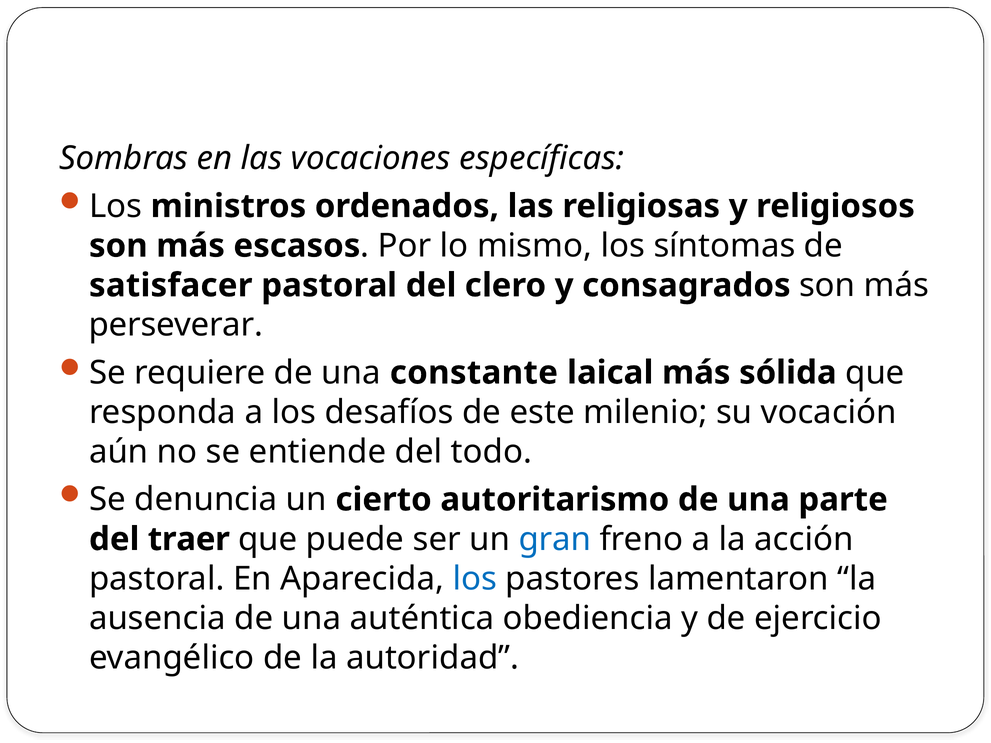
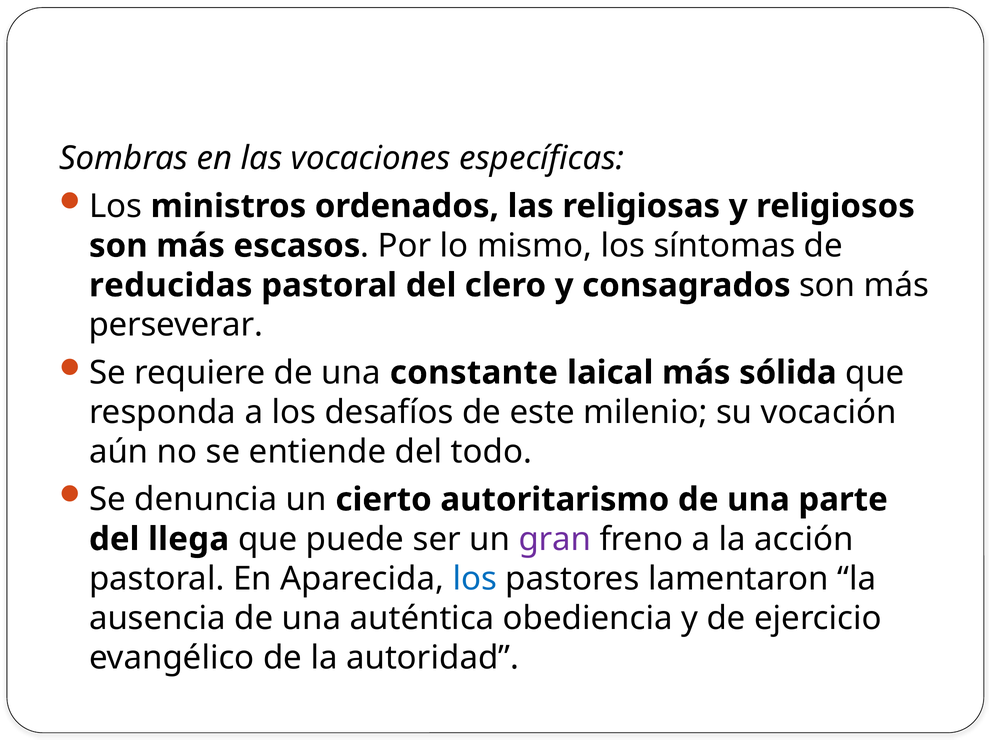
satisfacer: satisfacer -> reducidas (171, 286)
traer: traer -> llega (189, 539)
gran colour: blue -> purple (555, 539)
